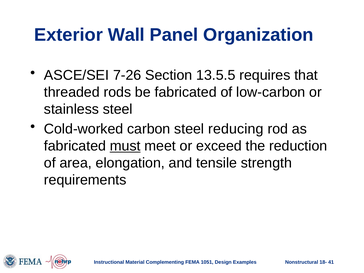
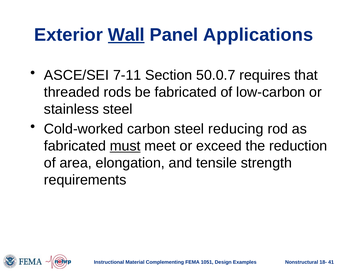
Wall underline: none -> present (126, 35)
Organization: Organization -> Applications (258, 35)
7-26: 7-26 -> 7-11 (127, 75)
13.5.5: 13.5.5 -> 50.0.7 (216, 75)
